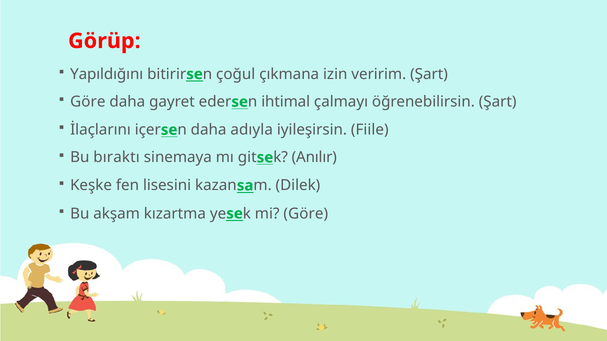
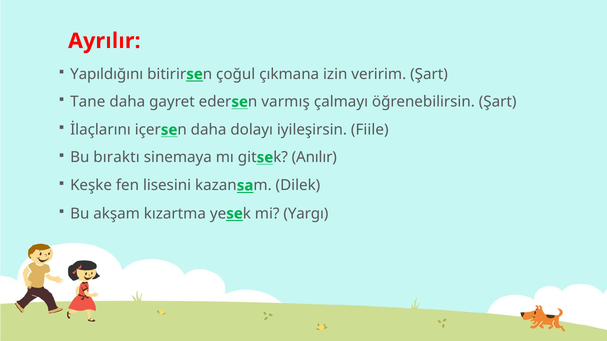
Görüp: Görüp -> Ayrılır (104, 41)
Göre: Göre -> Tane (88, 102)
ihtimal: ihtimal -> varmış (286, 102)
adıyla: adıyla -> dolayı (252, 130)
mi Göre: Göre -> Yargı (306, 214)
